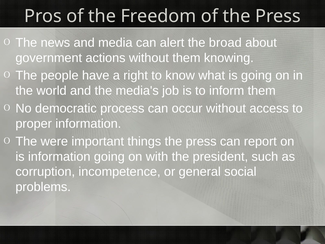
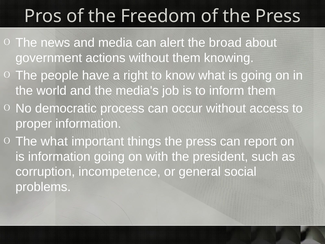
The were: were -> what (54, 141)
